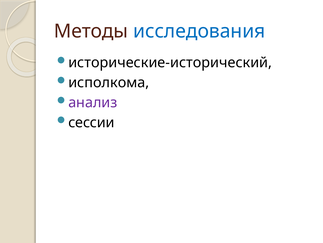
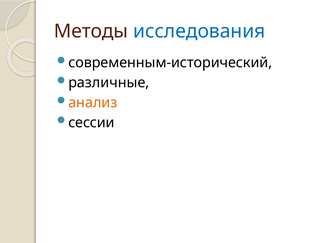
исторические-исторический: исторические-исторический -> современным-исторический (170, 62)
исполкома: исполкома -> различные (109, 82)
анализ colour: purple -> orange (93, 102)
